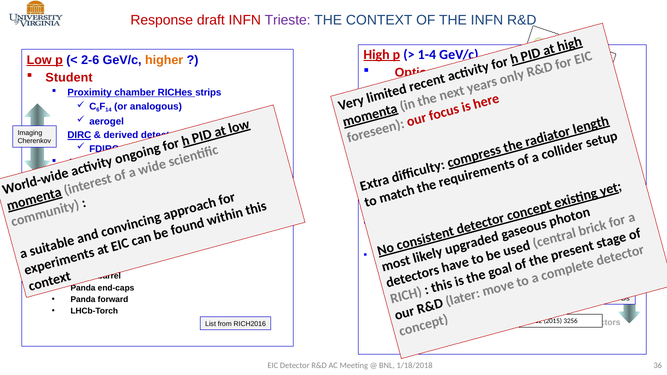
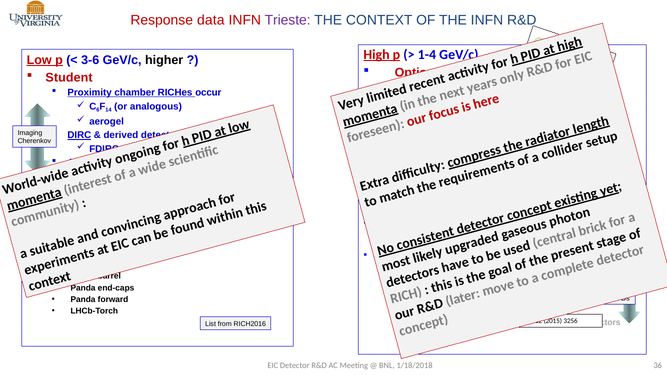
draft: draft -> data (211, 20)
2-6: 2-6 -> 3-6 (90, 60)
higher colour: orange -> black (164, 60)
strips: strips -> occur (208, 93)
